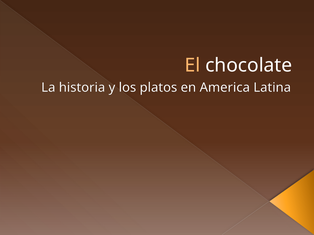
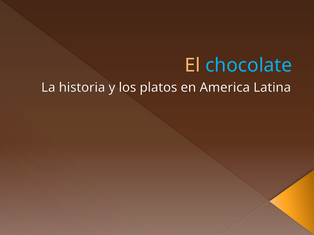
chocolate colour: white -> light blue (249, 65)
